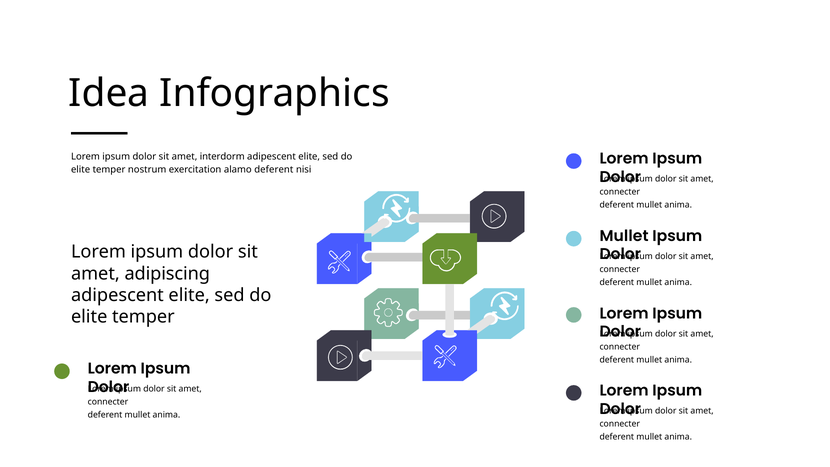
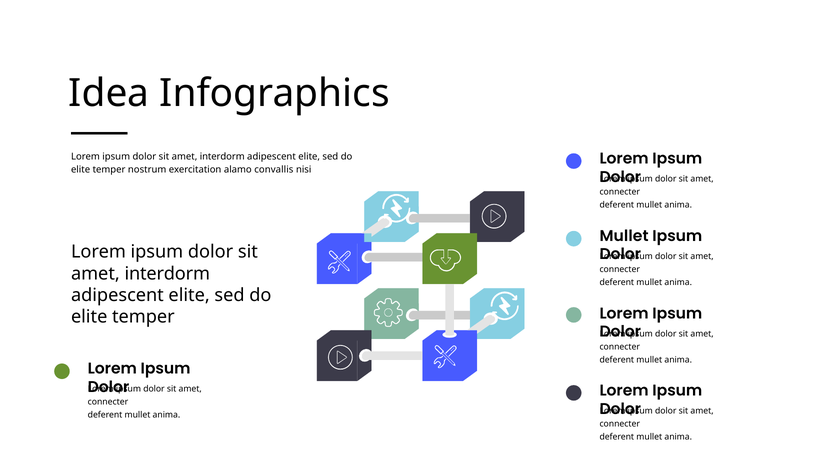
alamo deferent: deferent -> convallis (274, 170)
adipiscing: adipiscing -> interdorm (167, 273)
